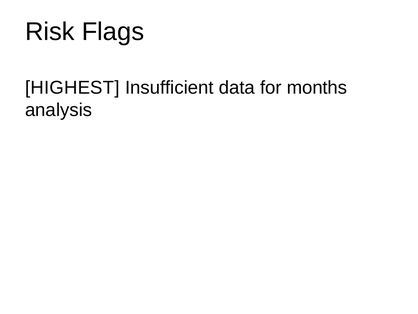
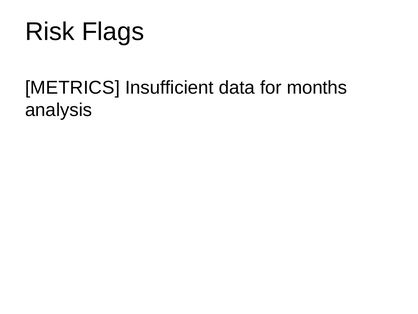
HIGHEST: HIGHEST -> METRICS (72, 88)
